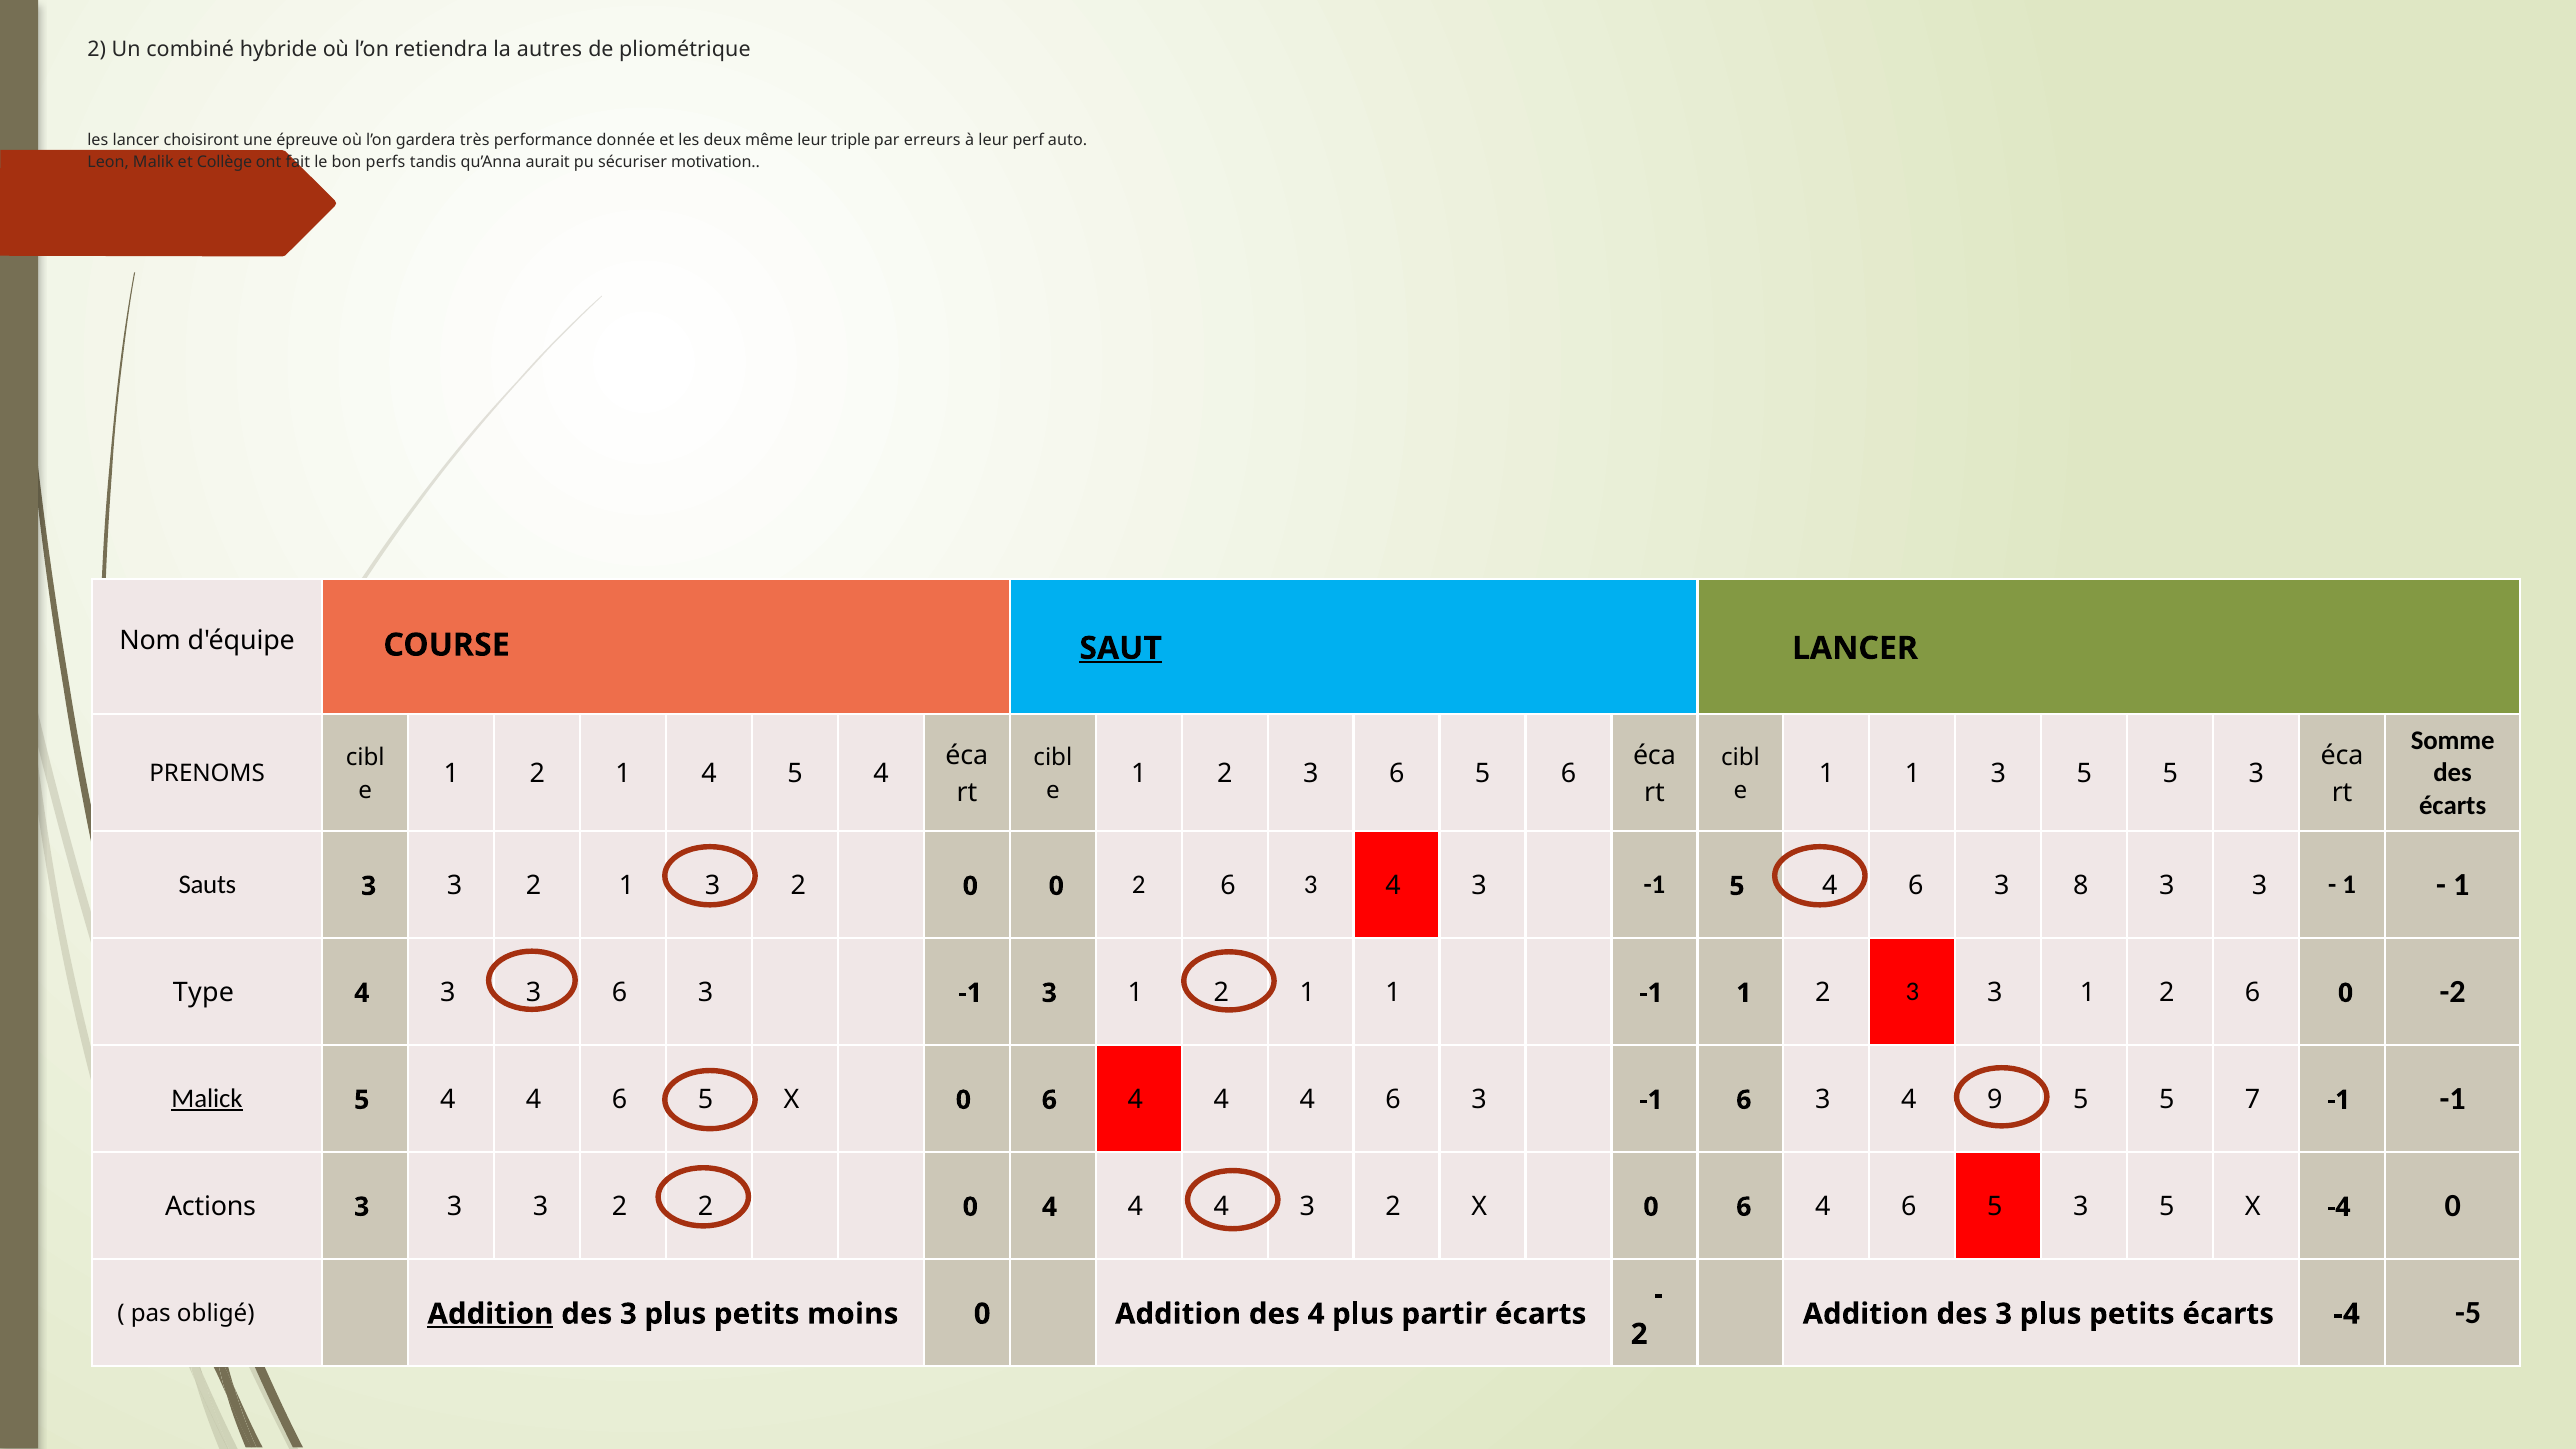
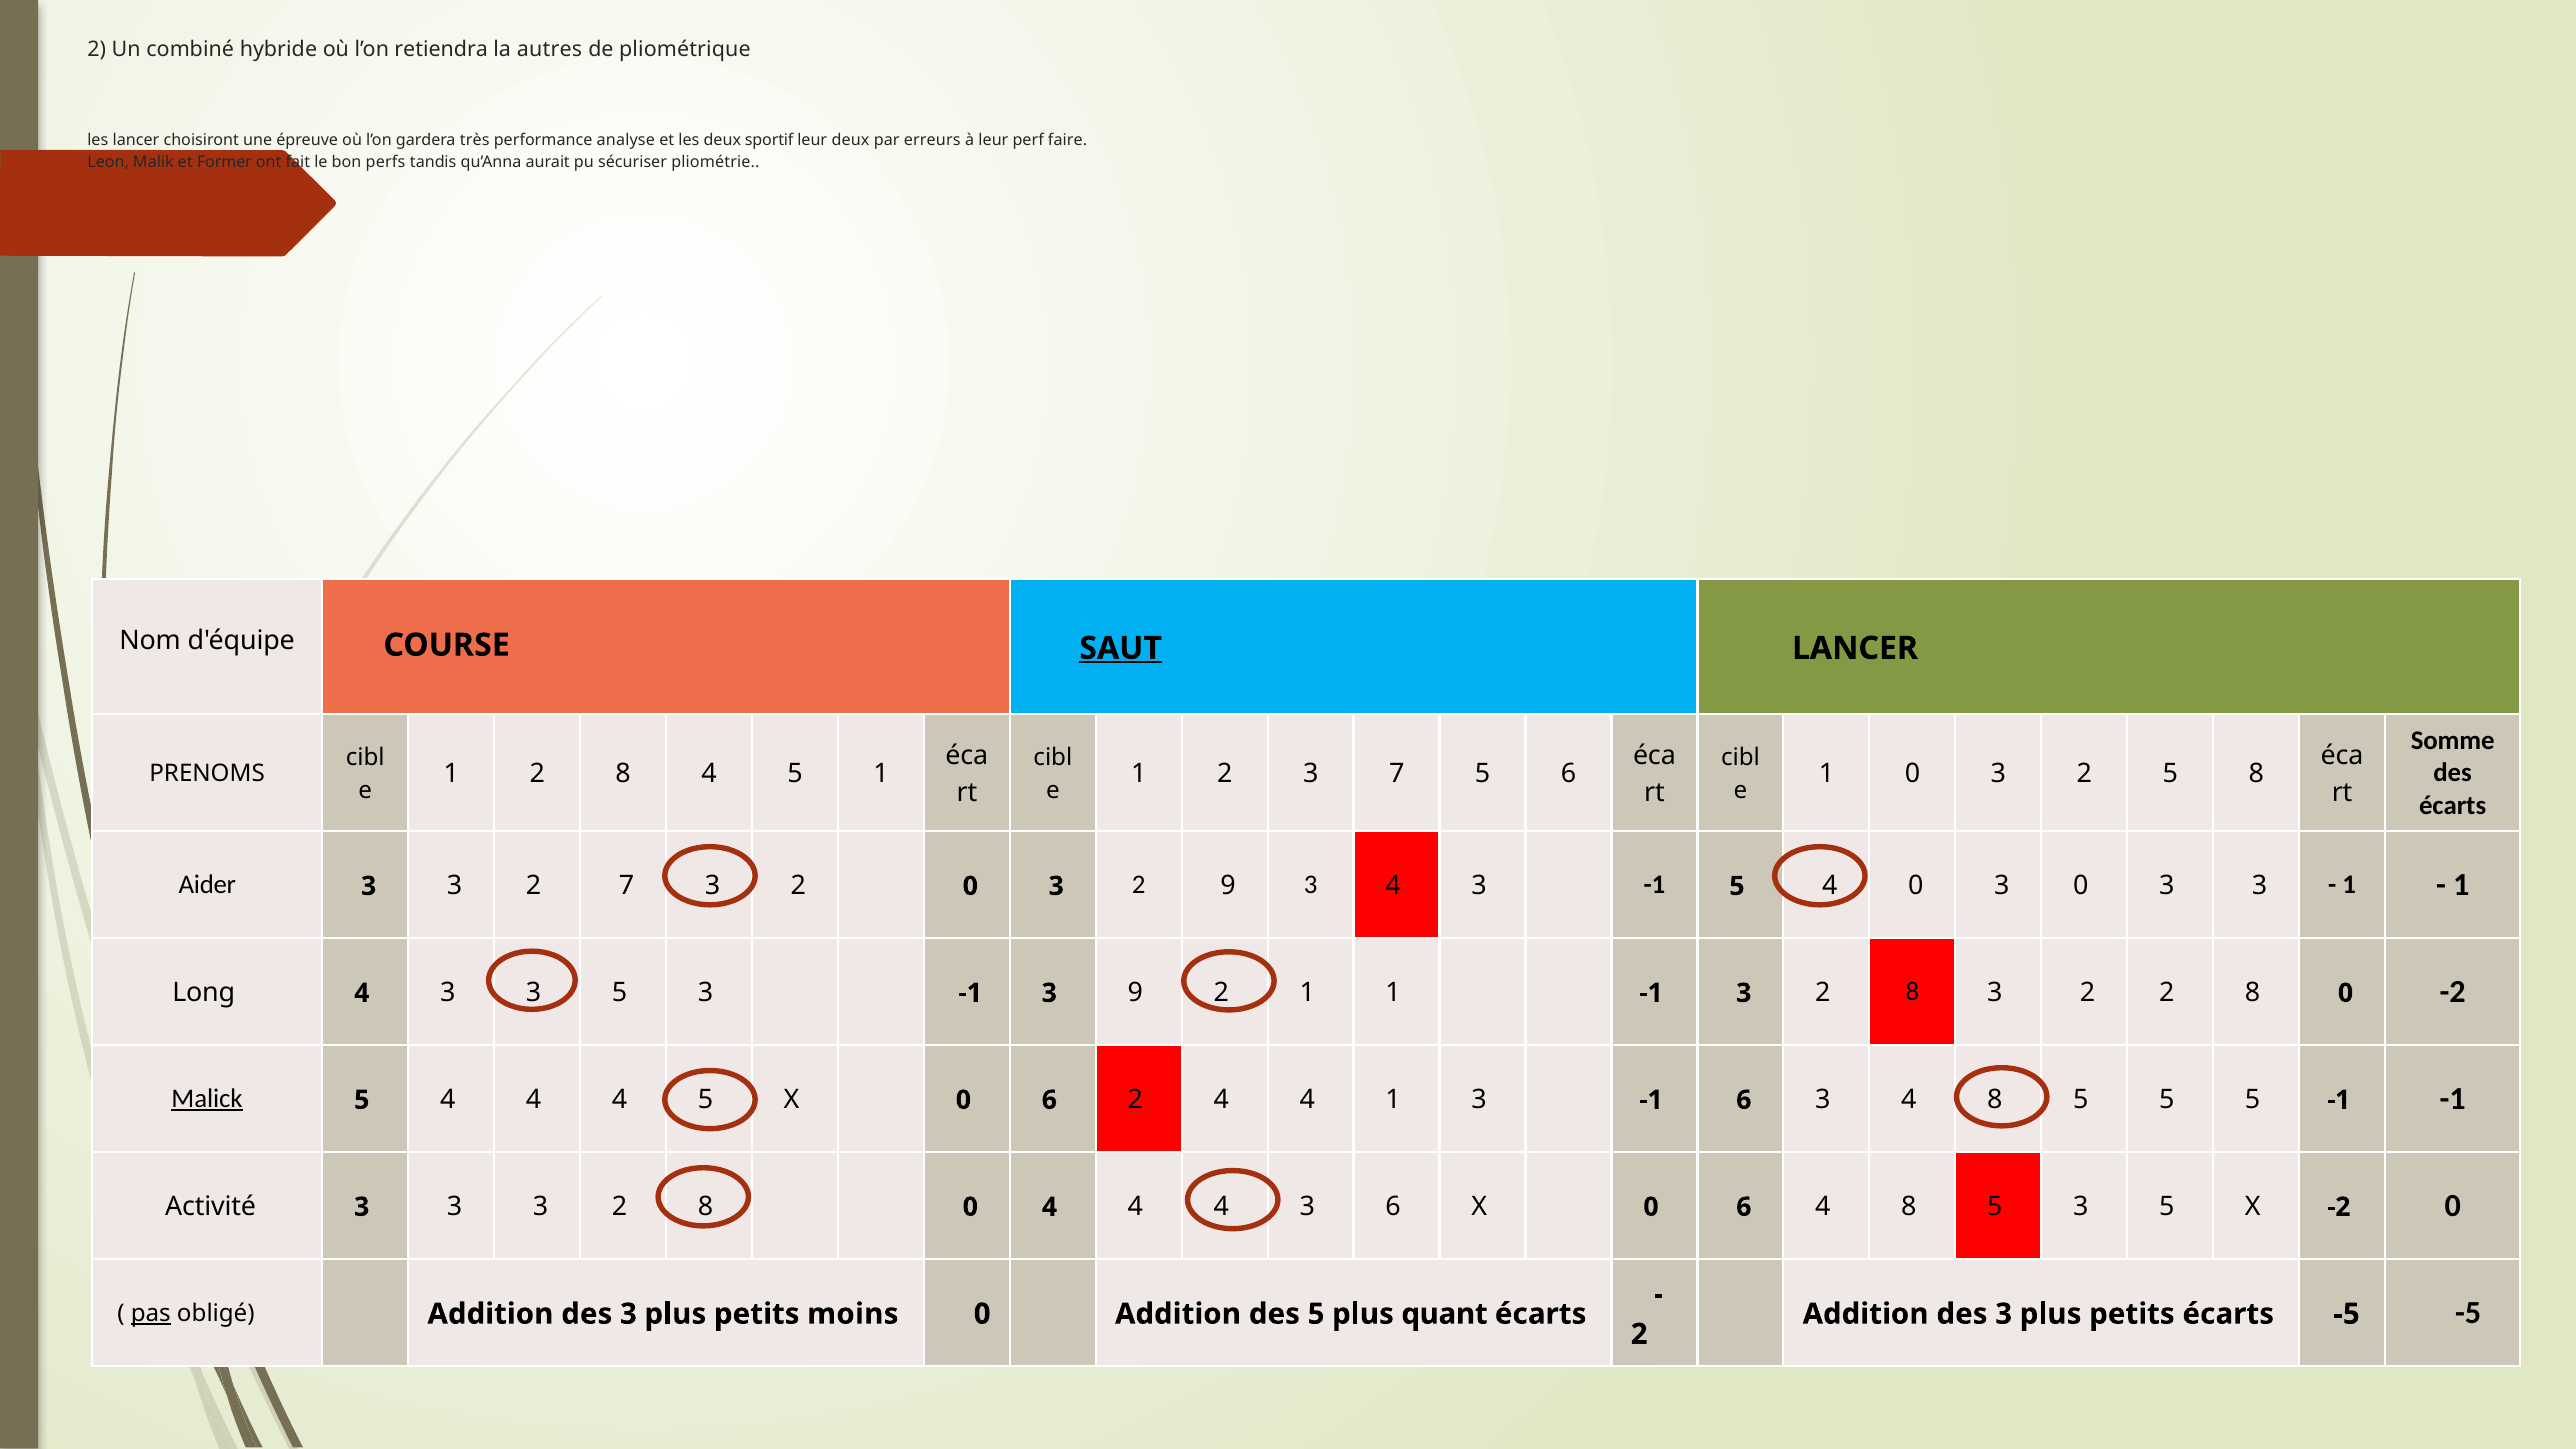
donnée: donnée -> analyse (626, 141)
même: même -> sportif (769, 141)
leur triple: triple -> deux (851, 141)
auto: auto -> faire (1068, 141)
Collège: Collège -> Former (224, 163)
motivation: motivation -> pliométrie (715, 163)
1: 1 -> 8 (623, 774)
4 5 4: 4 -> 1 (881, 774)
2 3 6: 6 -> 7 (1397, 774)
1: 1 -> 0 (1912, 774)
5: 5 -> 2 (2084, 774)
3: 3 -> 8 (2256, 774)
Sauts: Sauts -> Aider (207, 885)
3 2 1: 1 -> 7 (627, 886)
2 0 0: 0 -> 3 (1056, 886)
6: 6 -> 9 (1228, 886)
5 4 6: 6 -> 0 (1916, 886)
3 8: 8 -> 0 (2081, 886)
Type: Type -> Long (204, 993)
3 3 6: 6 -> 5 (620, 993)
-1 3 1: 1 -> 9 (1135, 993)
1 -1 1: 1 -> 3 (1744, 993)
3: 3 -> 8 (1912, 992)
1: 1 -> 2 (2088, 993)
6: 6 -> 8 (2253, 993)
5 4 4 6: 6 -> 4 (620, 1100)
4: 4 -> 2 (1135, 1100)
6: 6 -> 1 (1393, 1100)
3 4 9: 9 -> 8 (1995, 1100)
5 5 7: 7 -> 5 (2253, 1100)
Actions: Actions -> Activité (211, 1207)
3 3 2 2: 2 -> 8 (706, 1207)
4 3 2: 2 -> 6 (1393, 1207)
6 4 6: 6 -> 8 (1909, 1207)
X -4: -4 -> -2 (2339, 1207)
pas underline: none -> present (151, 1314)
Addition underline: present -> none (490, 1314)
des 4: 4 -> 5 (1316, 1314)
partir: partir -> quant (1444, 1314)
écarts -4: -4 -> -5 (2347, 1314)
